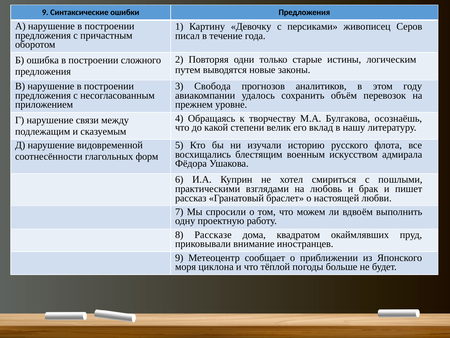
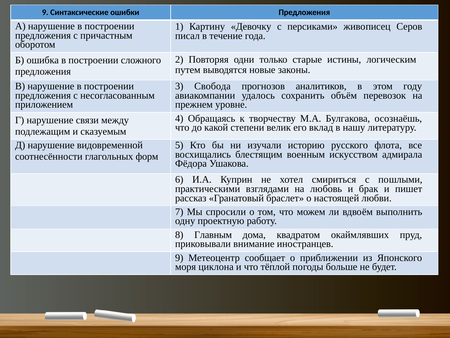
Рассказе: Рассказе -> Главным (213, 234)
